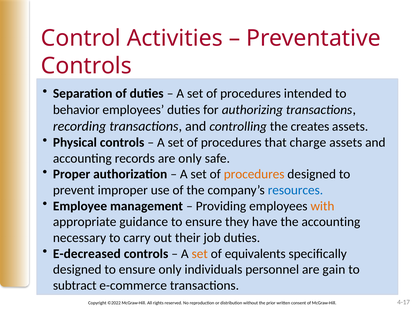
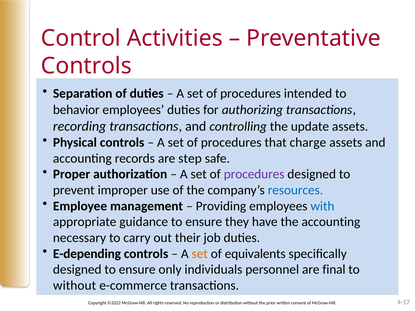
creates: creates -> update (310, 127)
are only: only -> step (190, 159)
procedures colour: orange -> purple (254, 174)
with colour: orange -> blue (322, 206)
E-decreased: E-decreased -> E-depending (87, 254)
gain: gain -> final (334, 270)
subtract: subtract -> without (75, 286)
